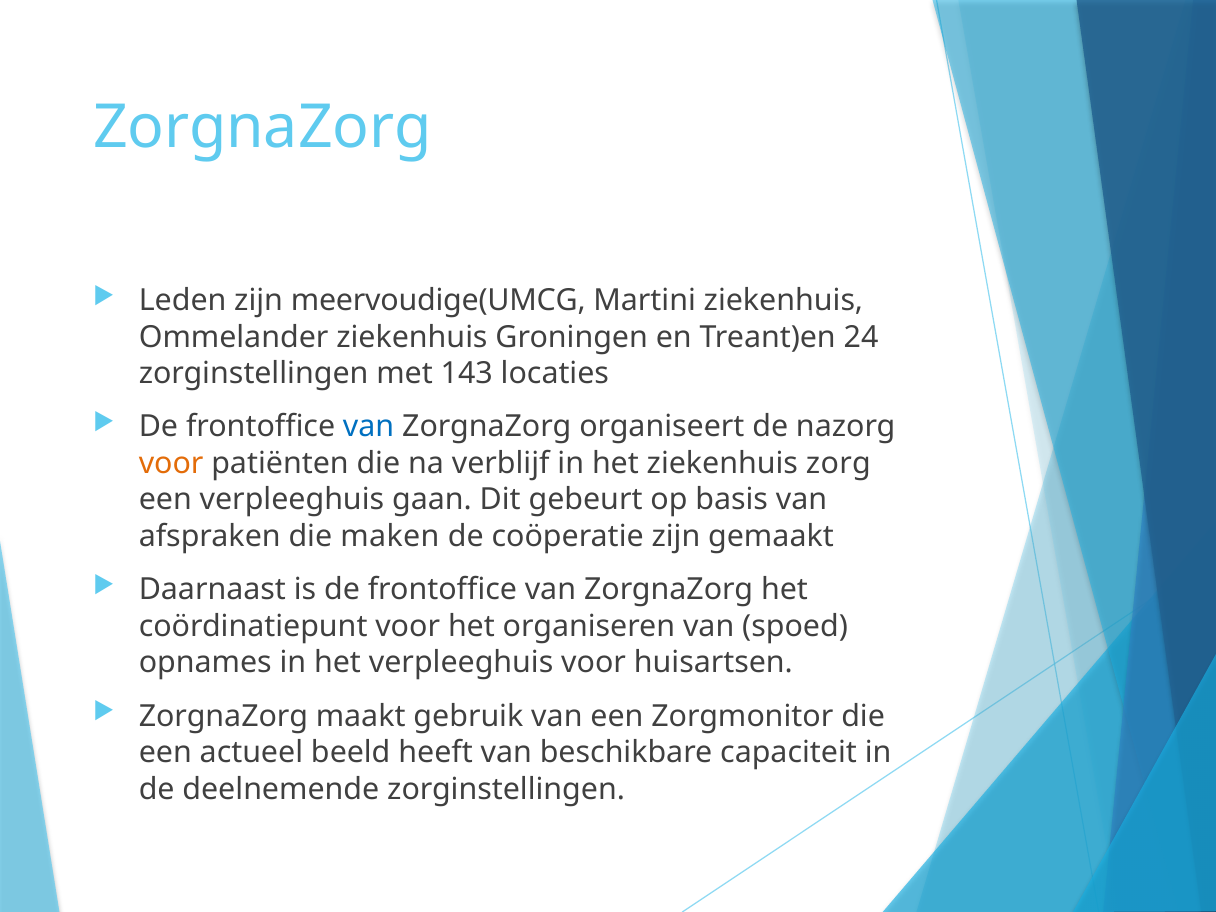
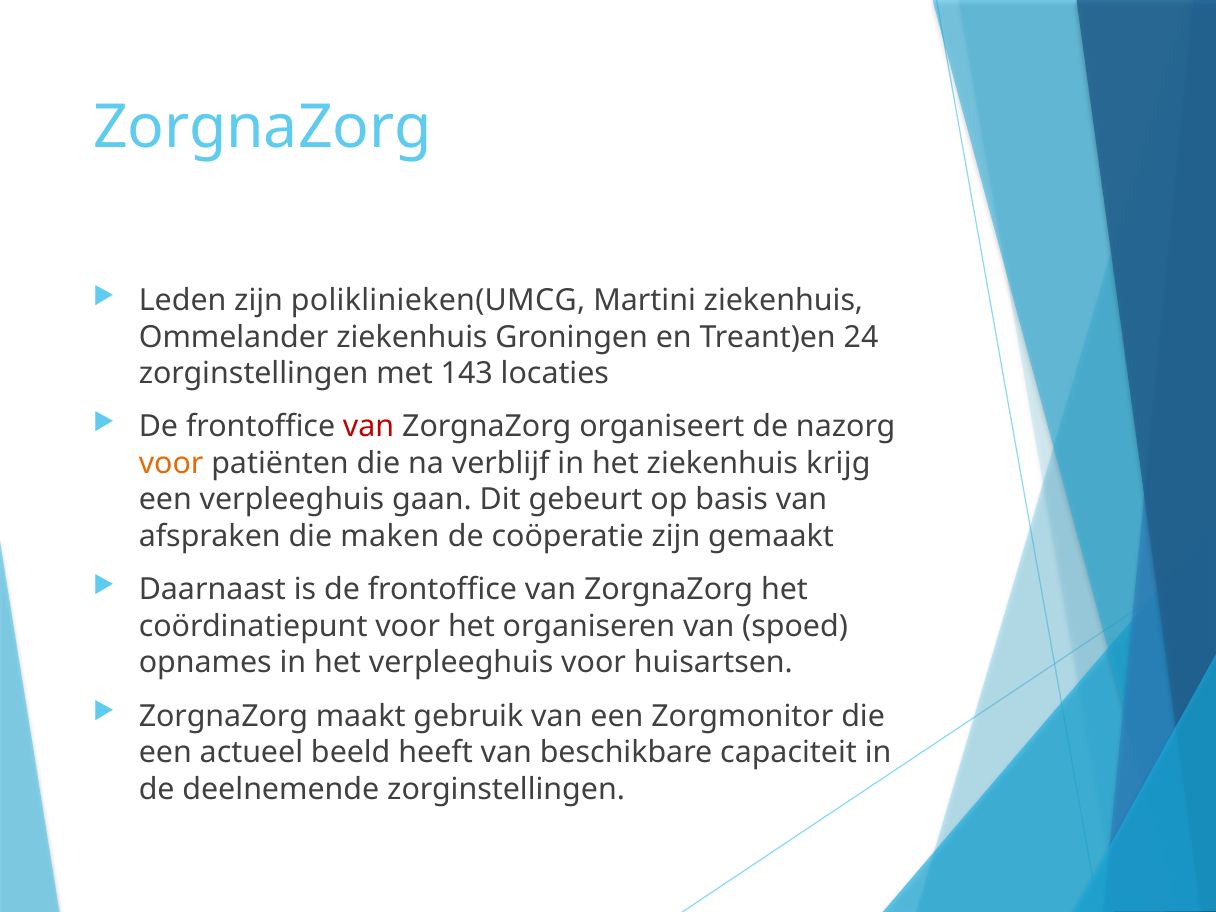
meervoudige(UMCG: meervoudige(UMCG -> poliklinieken(UMCG (438, 301)
van colour: blue -> red (369, 427)
zorg: zorg -> krijg (838, 463)
